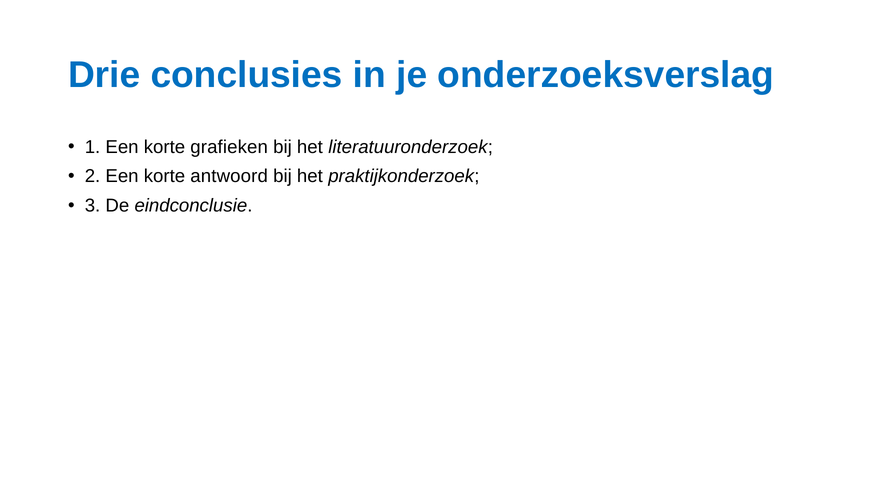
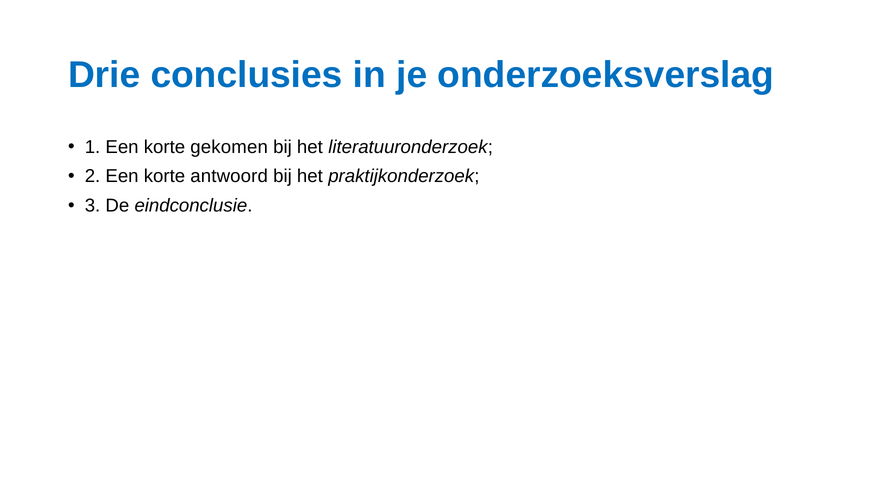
grafieken: grafieken -> gekomen (229, 147)
